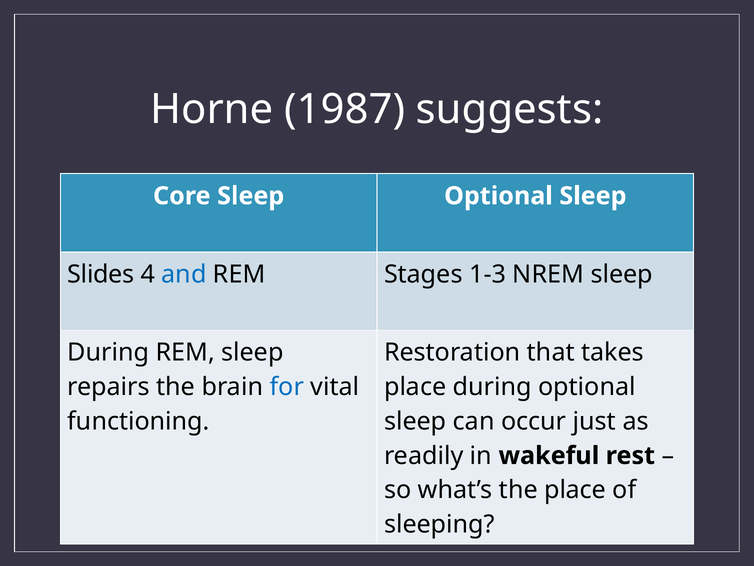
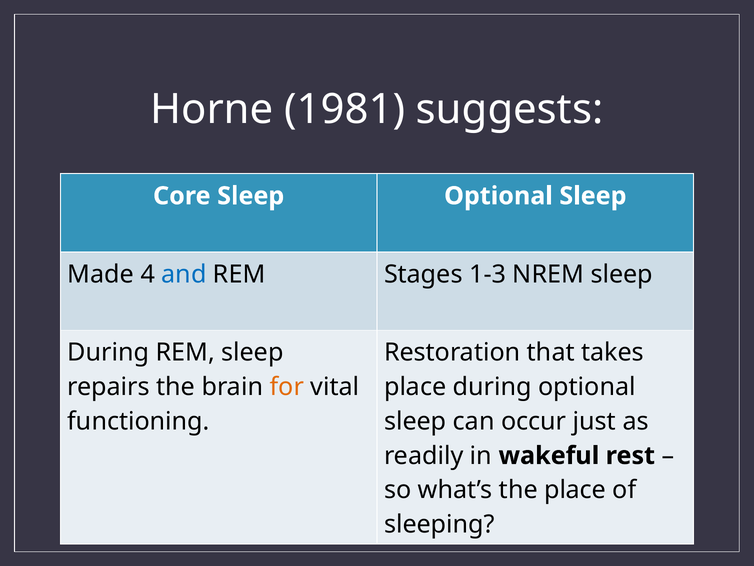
1987: 1987 -> 1981 (345, 109)
Slides: Slides -> Made (101, 274)
for colour: blue -> orange (287, 387)
